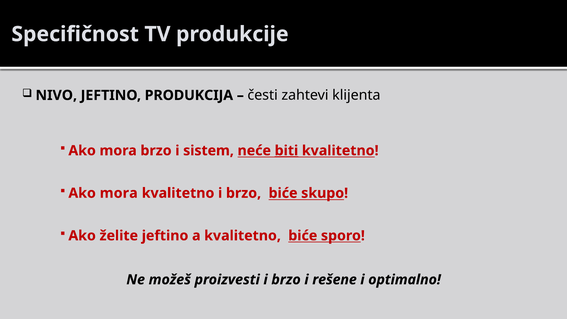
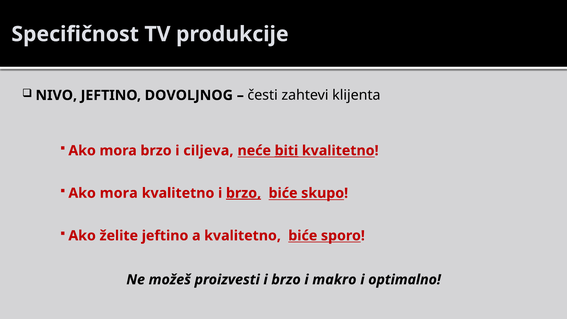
PRODUKCIJA: PRODUKCIJA -> DOVOLJNOG (189, 95)
sistem: sistem -> ciljeva (208, 151)
brzo underline: none -> present (244, 193)
rešene: rešene -> makro (334, 280)
